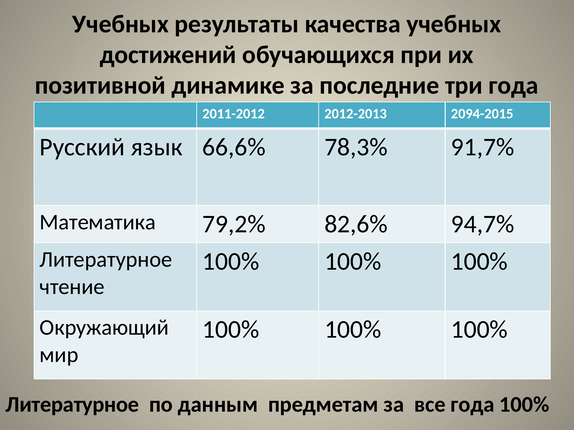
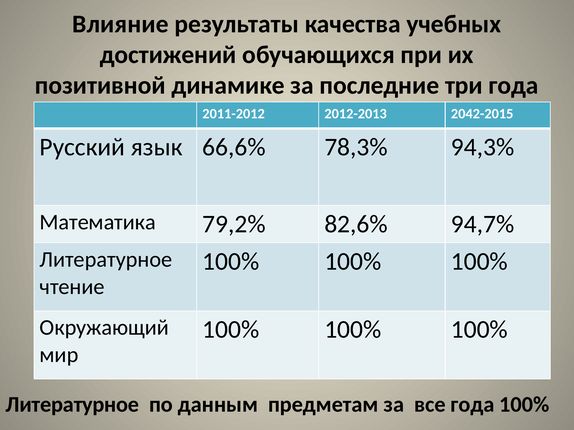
Учебных: Учебных -> Влияние (120, 24)
2094-2015: 2094-2015 -> 2042-2015 (482, 114)
91,7%: 91,7% -> 94,3% (483, 147)
